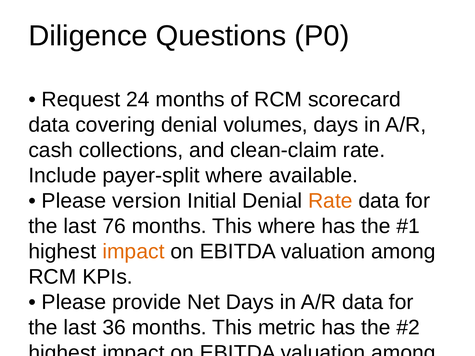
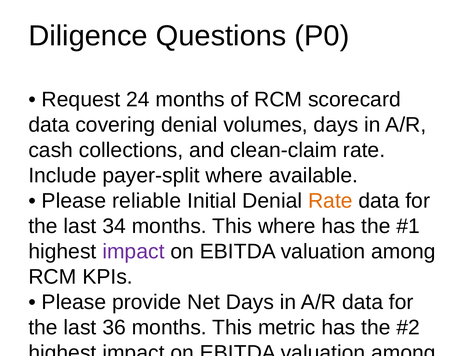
version: version -> reliable (147, 201)
76: 76 -> 34 (114, 226)
impact colour: orange -> purple (133, 252)
